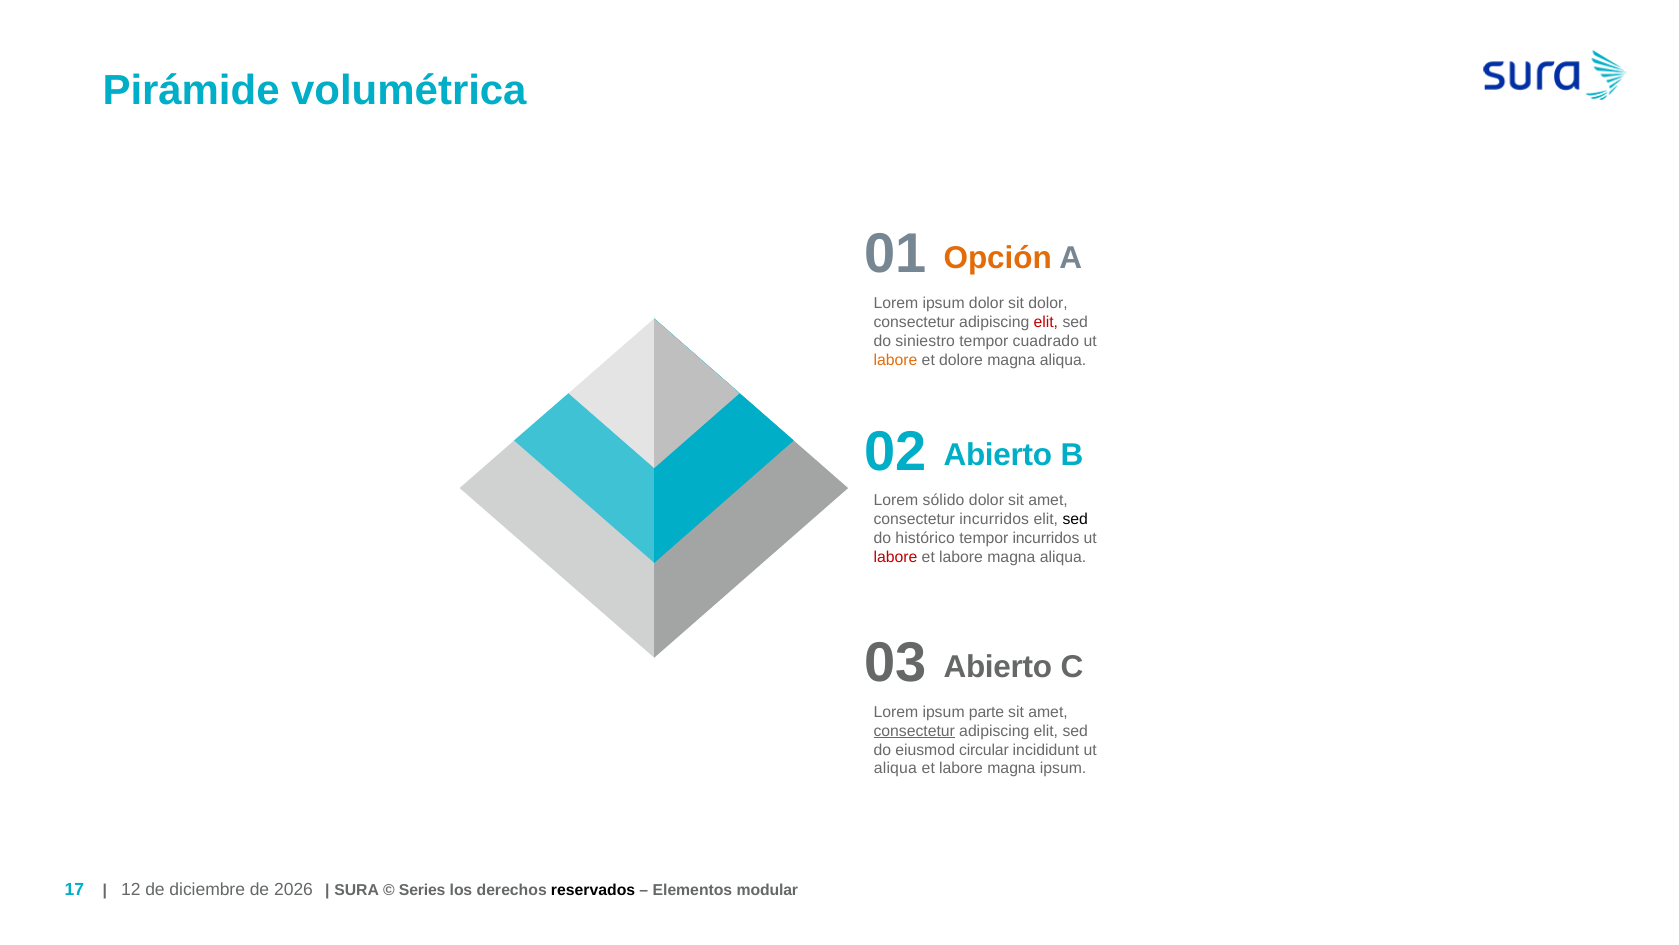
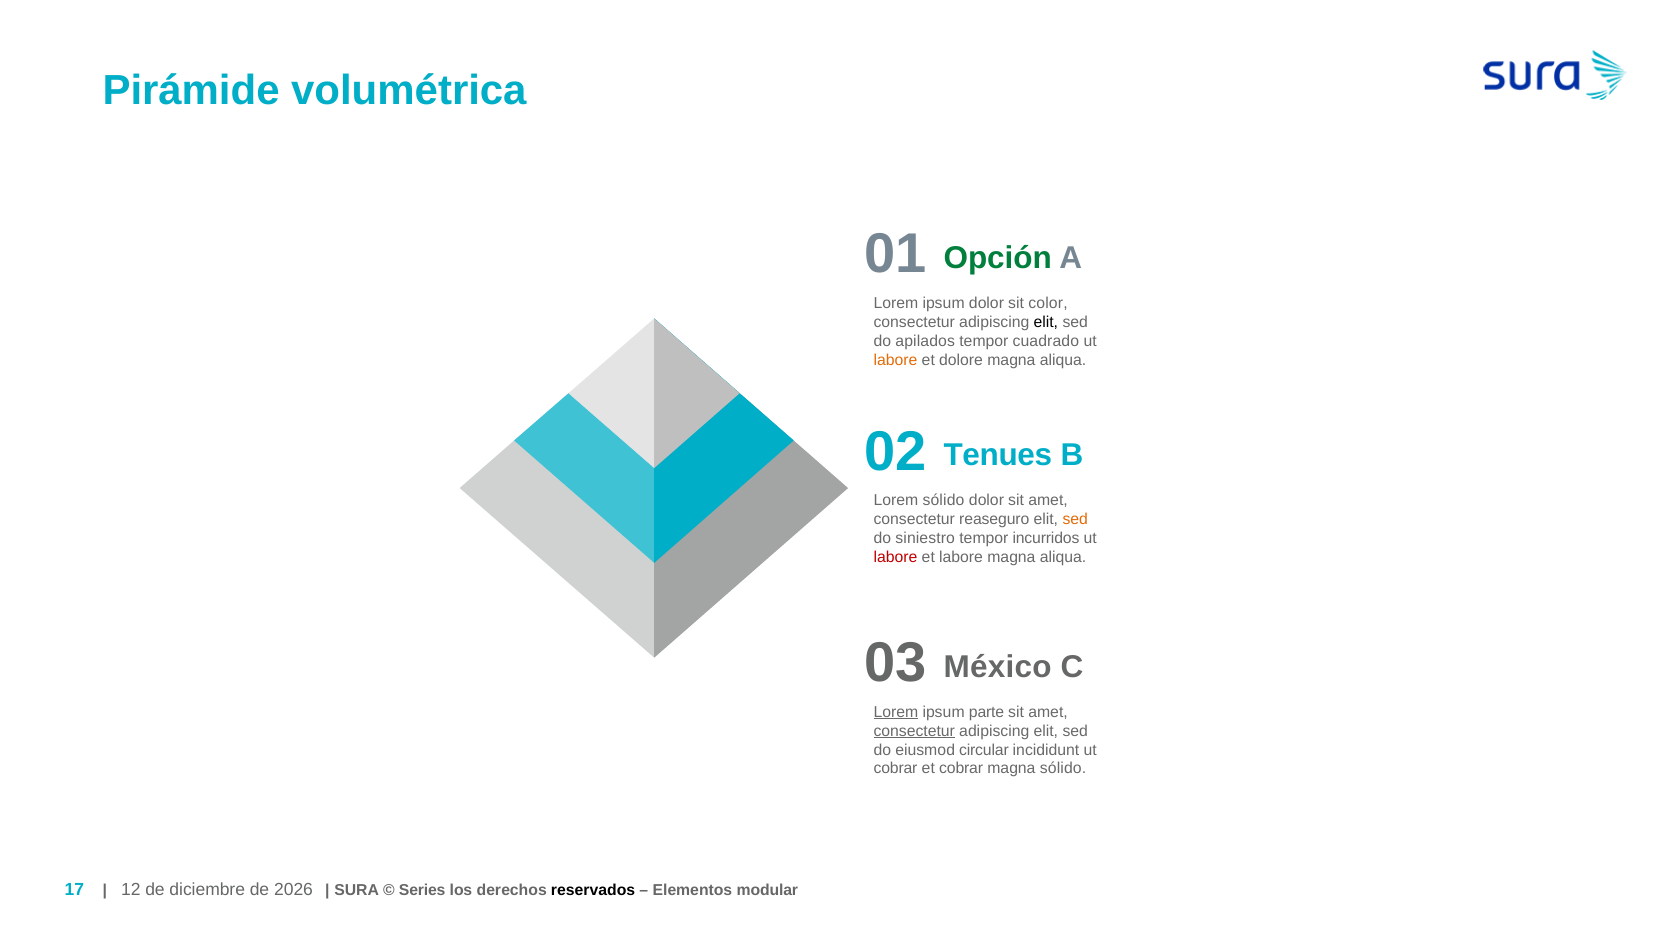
Opción colour: orange -> green (998, 258)
sit dolor: dolor -> color (1048, 303)
elit colour: red -> black (1046, 322)
siniestro: siniestro -> apilados (925, 341)
02 Abierto: Abierto -> Tenues (998, 455)
consectetur incurridos: incurridos -> reaseguro (994, 519)
sed colour: black -> orange (1075, 519)
histórico: histórico -> siniestro (925, 538)
03 Abierto: Abierto -> México (998, 667)
Lorem underline: none -> present (896, 712)
aliqua: aliqua -> cobrar (896, 768)
labore: labore -> cobrar (961, 768)
magna ipsum: ipsum -> sólido (1063, 768)
